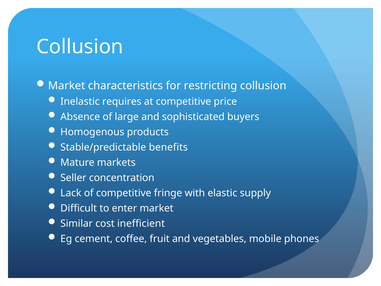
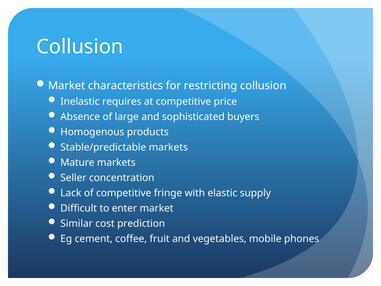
Stable/predictable benefits: benefits -> markets (168, 147)
inefficient: inefficient -> prediction (141, 223)
